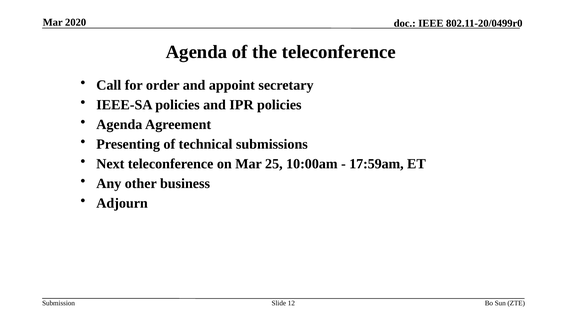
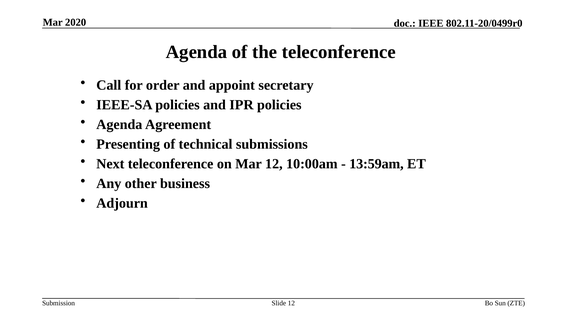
Mar 25: 25 -> 12 (274, 164)
17:59am: 17:59am -> 13:59am (376, 164)
